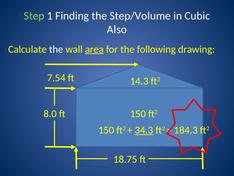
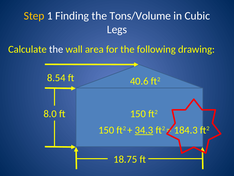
Step colour: light green -> yellow (34, 16)
Step/Volume: Step/Volume -> Tons/Volume (140, 16)
Also: Also -> Legs (117, 29)
area underline: present -> none (94, 49)
7.54: 7.54 -> 8.54 (56, 78)
14.3: 14.3 -> 40.6 (139, 81)
